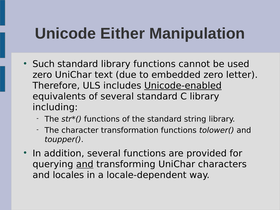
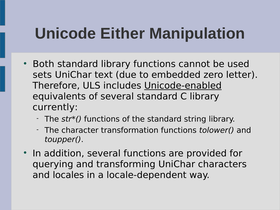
Such: Such -> Both (43, 64)
zero: zero -> sets (42, 75)
including: including -> currently (55, 107)
and underline: present -> none (85, 164)
